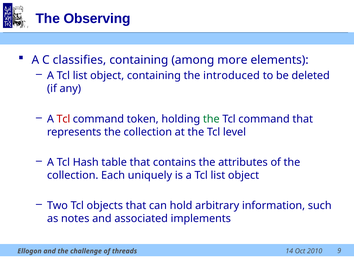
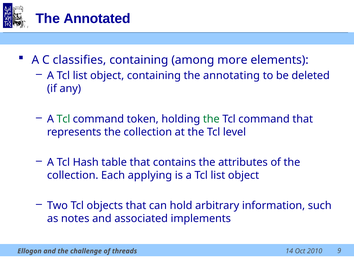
Observing: Observing -> Annotated (97, 19)
introduced: introduced -> annotating (231, 75)
Tcl colour: red -> green (63, 119)
uniquely: uniquely -> applying (150, 175)
